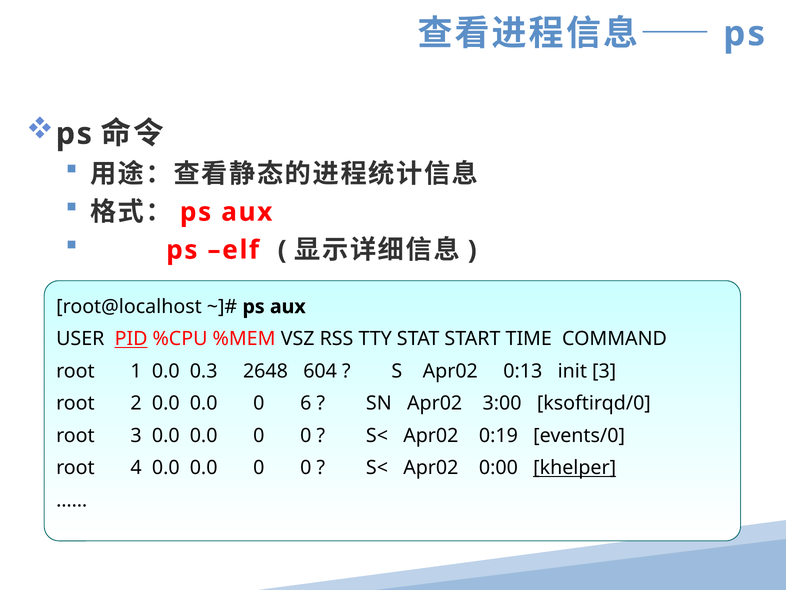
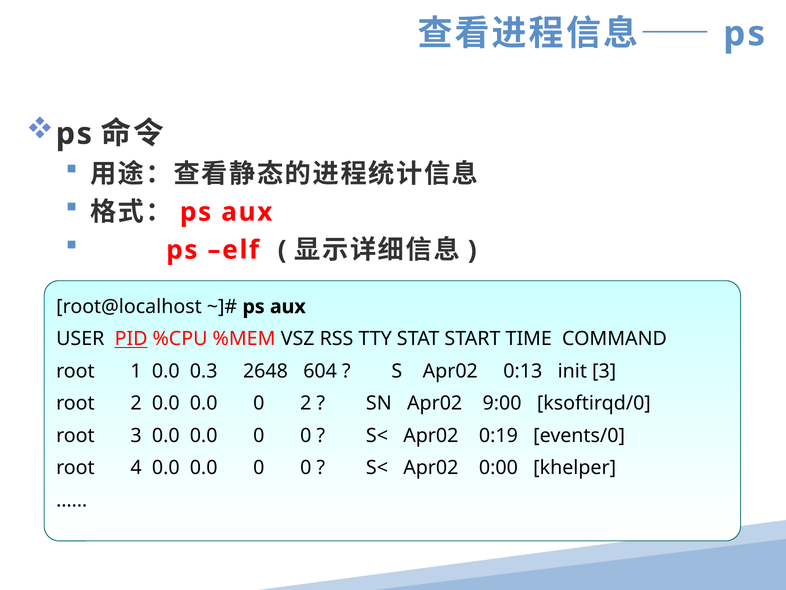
0 6: 6 -> 2 (306, 403)
3:00: 3:00 -> 9:00 (502, 403)
khelper underline: present -> none (575, 467)
